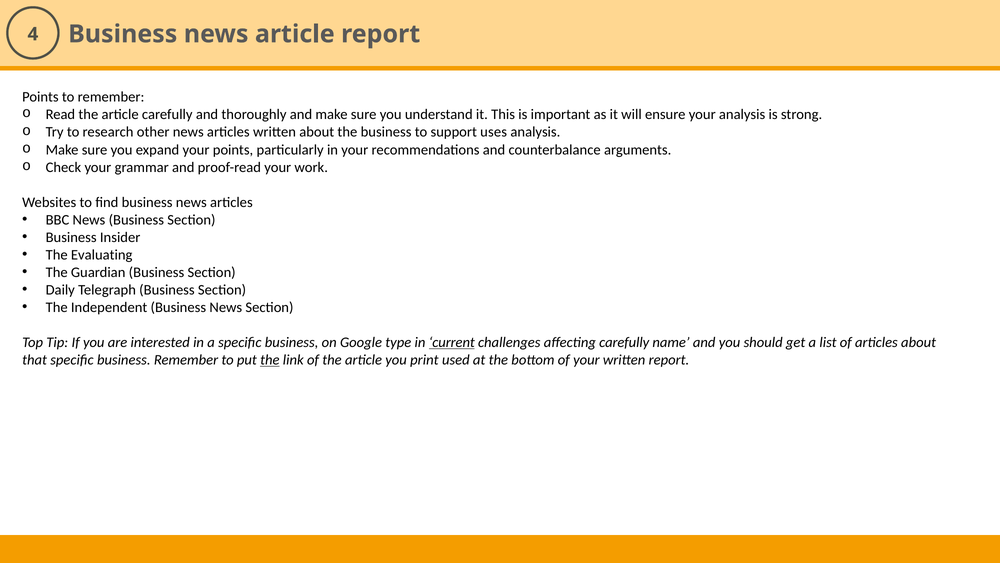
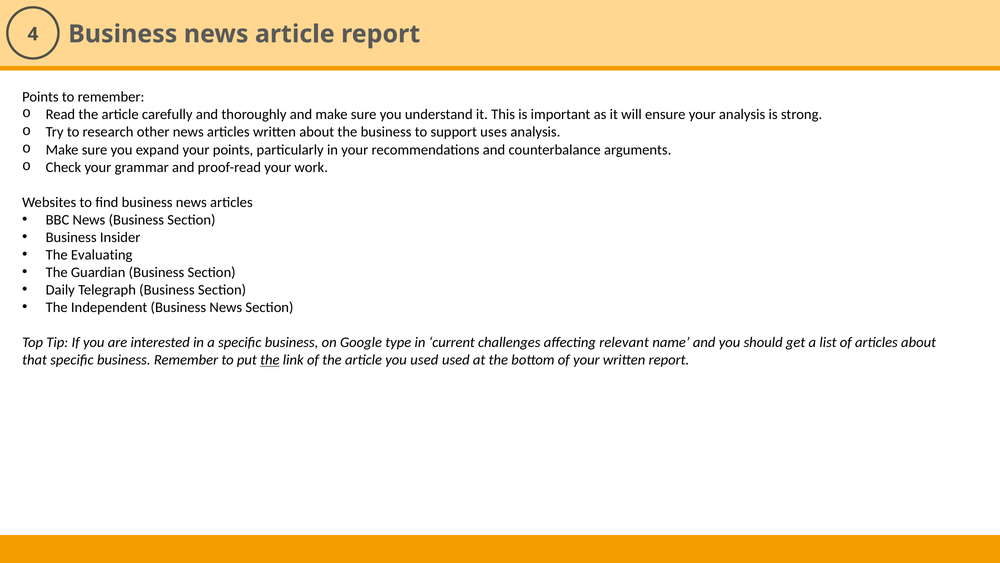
current underline: present -> none (452, 342)
affecting carefully: carefully -> relevant (624, 342)
you print: print -> used (424, 360)
